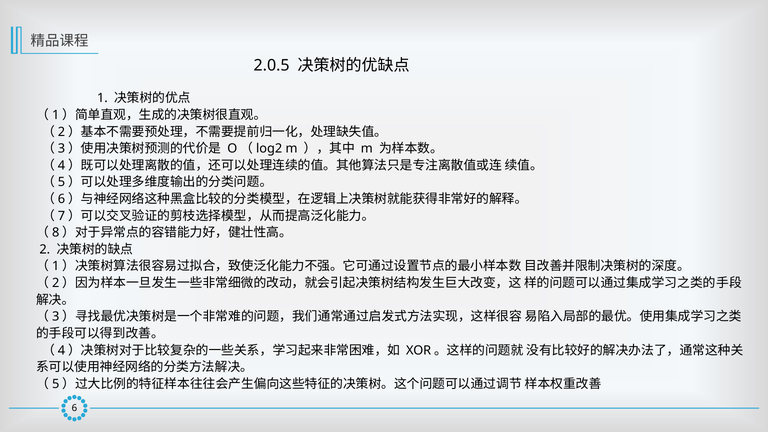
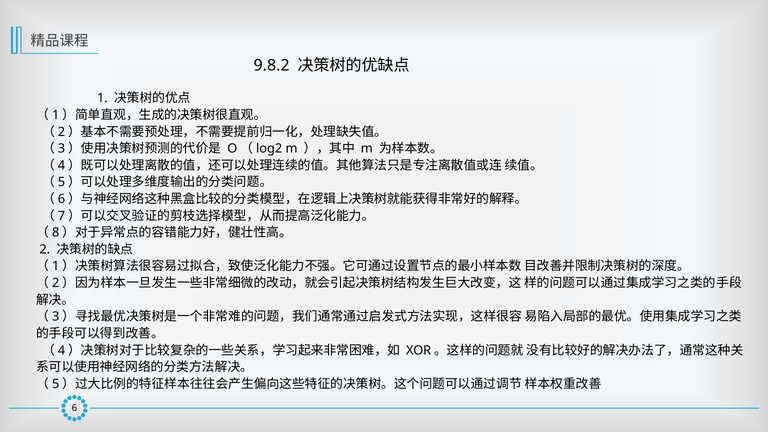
2.0.5: 2.0.5 -> 9.8.2 (272, 66)
